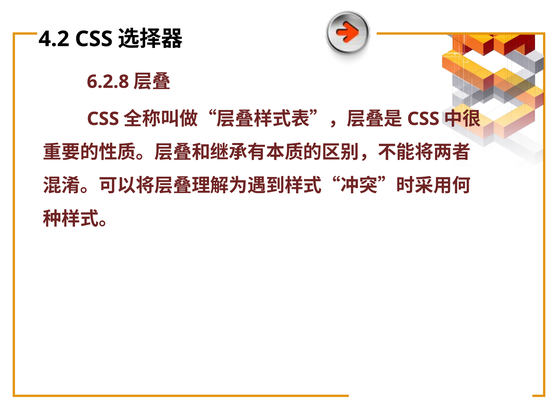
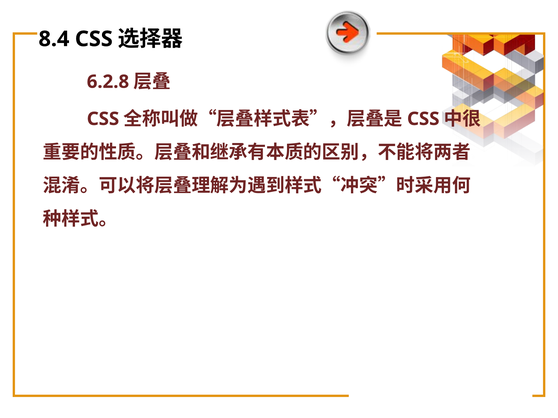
4.2: 4.2 -> 8.4 (54, 39)
